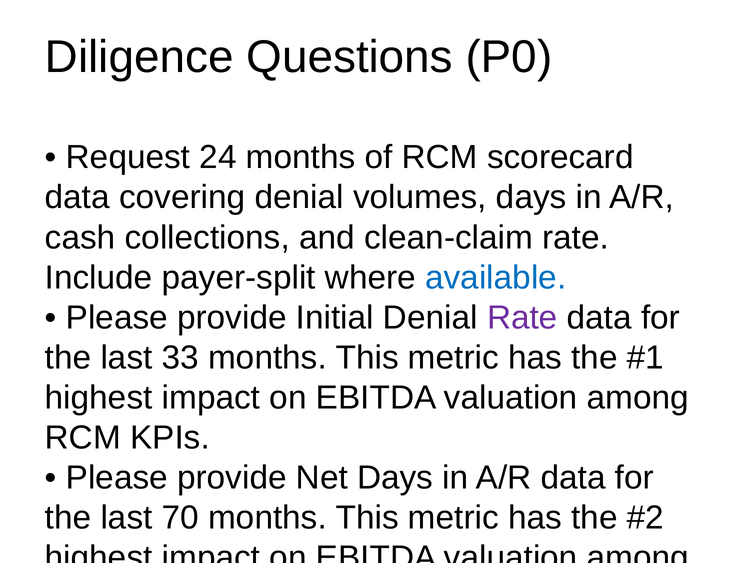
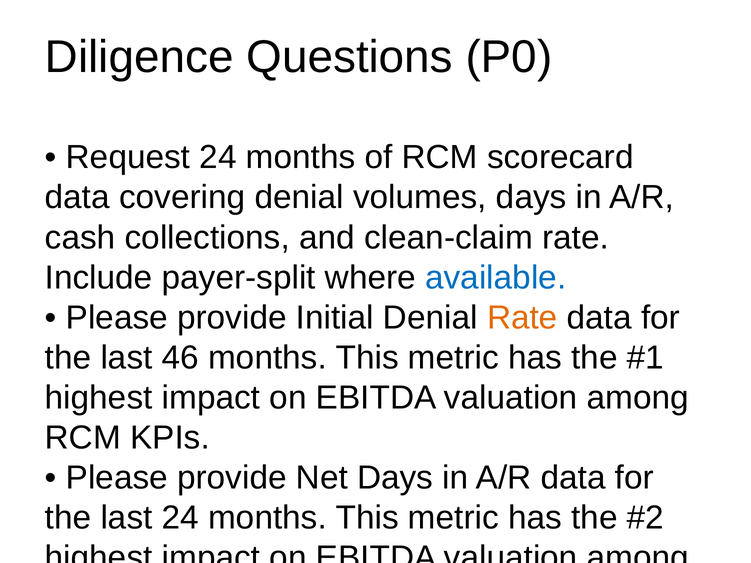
Rate colour: purple -> orange (522, 318)
33: 33 -> 46 (180, 358)
last 70: 70 -> 24 (180, 518)
